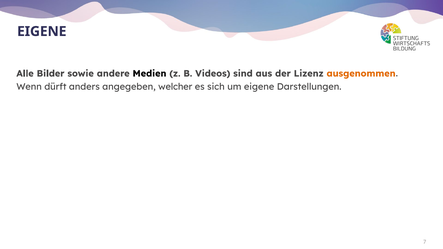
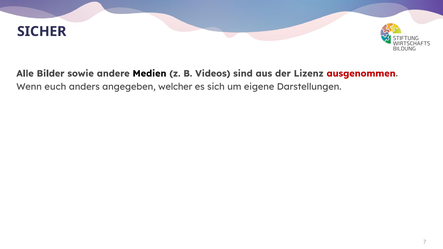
EIGENE: EIGENE -> SICHER (42, 31)
ausgenommen colour: orange -> red (361, 74)
dürft: dürft -> euch (55, 87)
